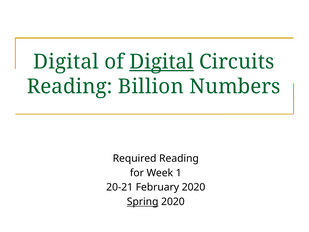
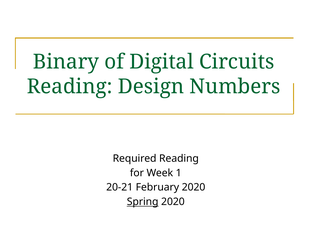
Digital: Digital -> Binary (66, 62)
Digital underline: present -> none (162, 62)
Billion: Billion -> Design (151, 86)
